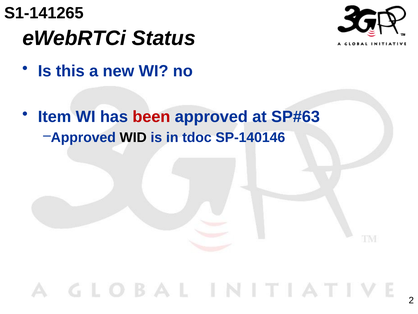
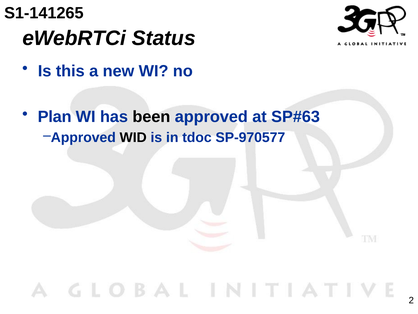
Item: Item -> Plan (55, 116)
been colour: red -> black (151, 116)
SP-140146: SP-140146 -> SP-970577 (250, 137)
